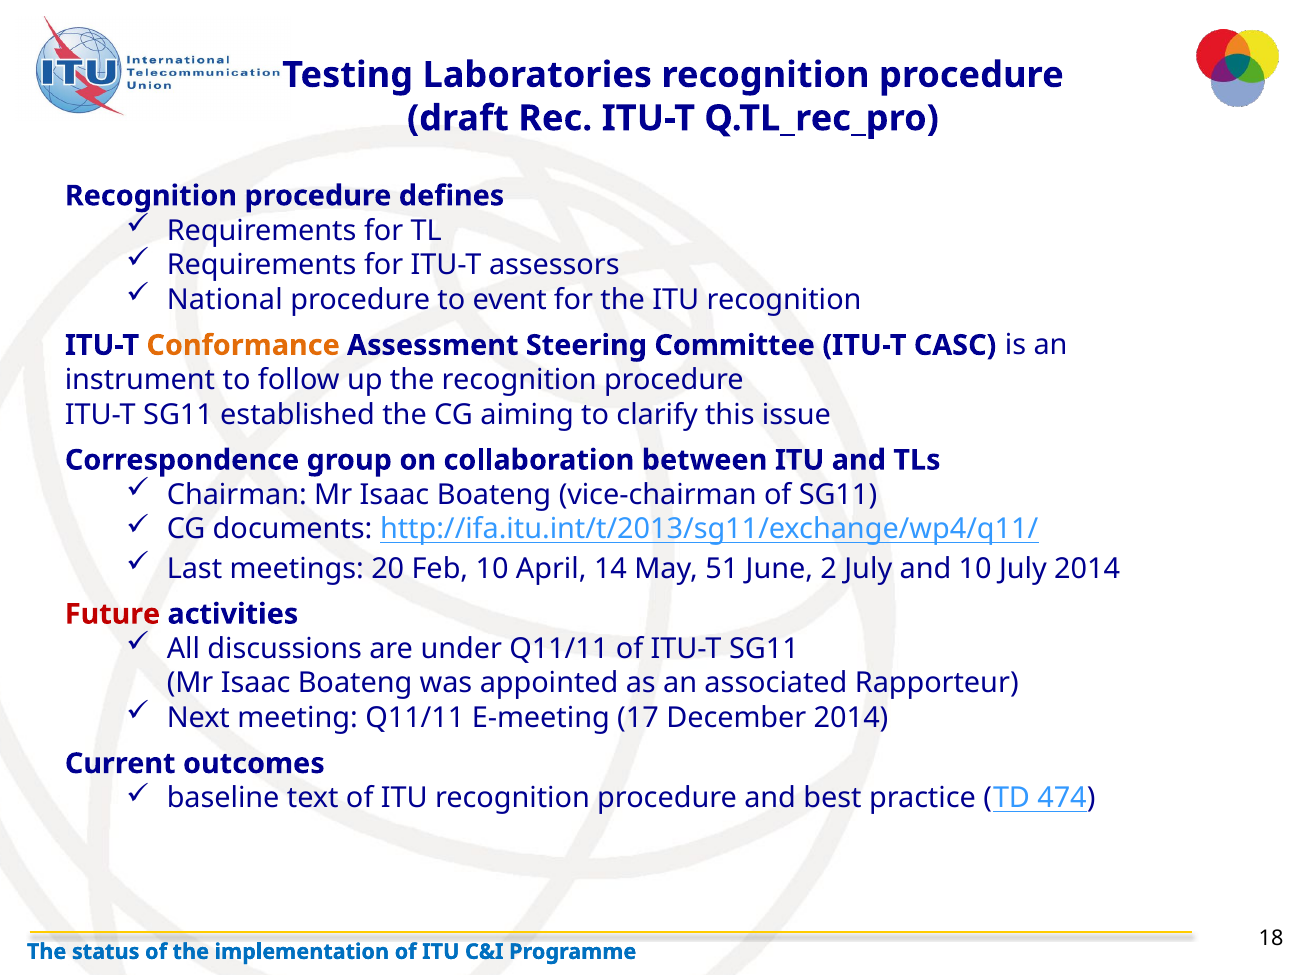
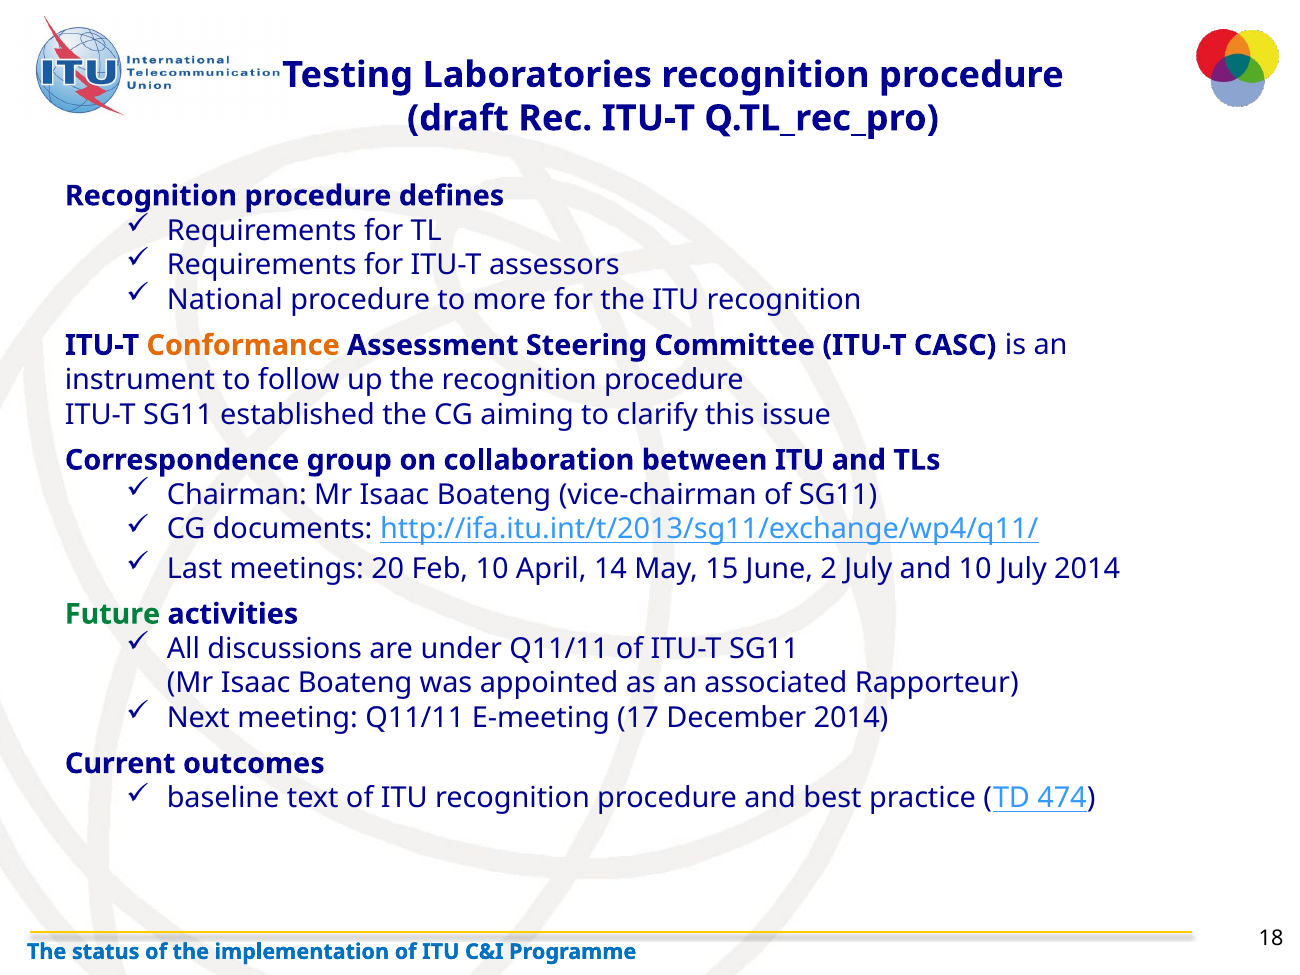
event: event -> more (509, 300)
51: 51 -> 15 (722, 569)
Future colour: red -> green (112, 614)
